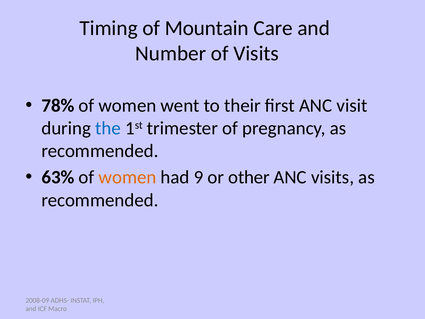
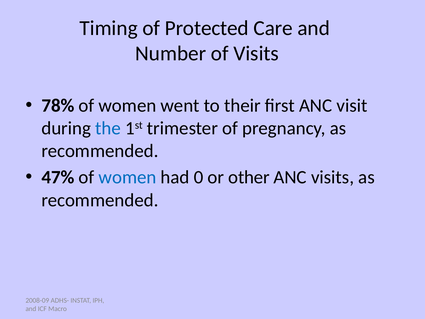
Mountain: Mountain -> Protected (207, 28)
63%: 63% -> 47% (58, 177)
women colour: orange -> blue (128, 177)
9: 9 -> 0 (199, 177)
